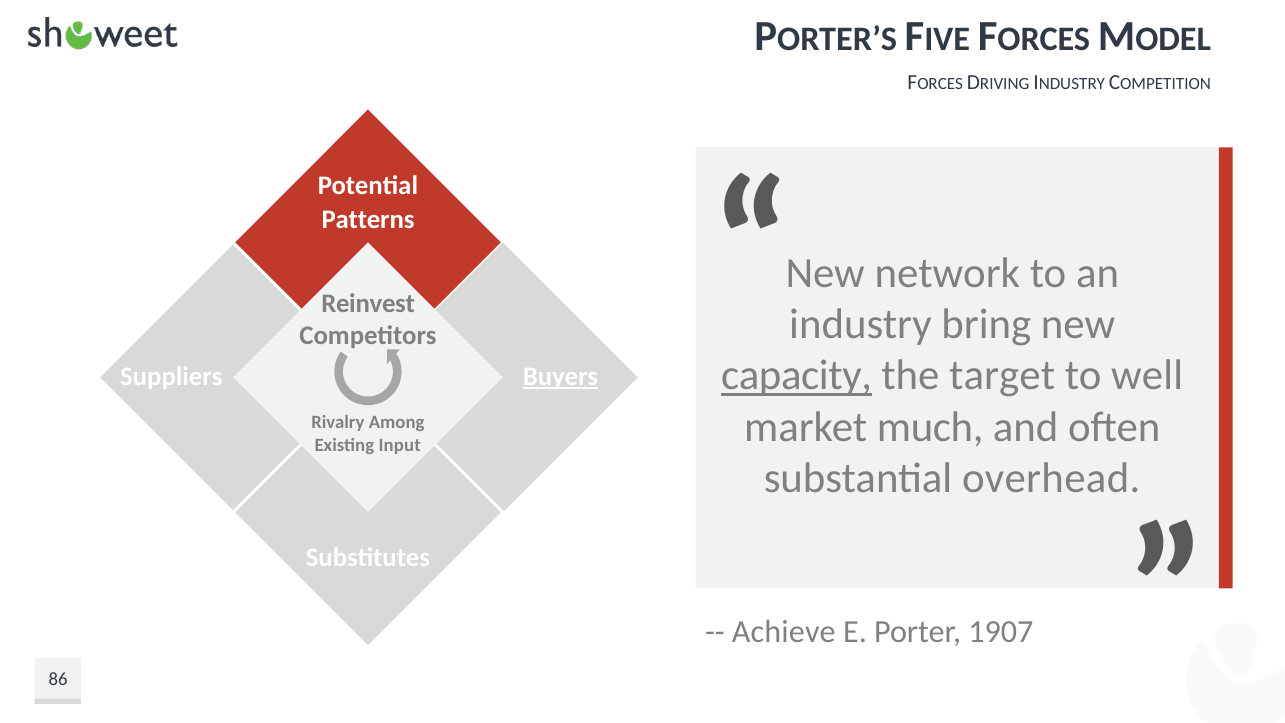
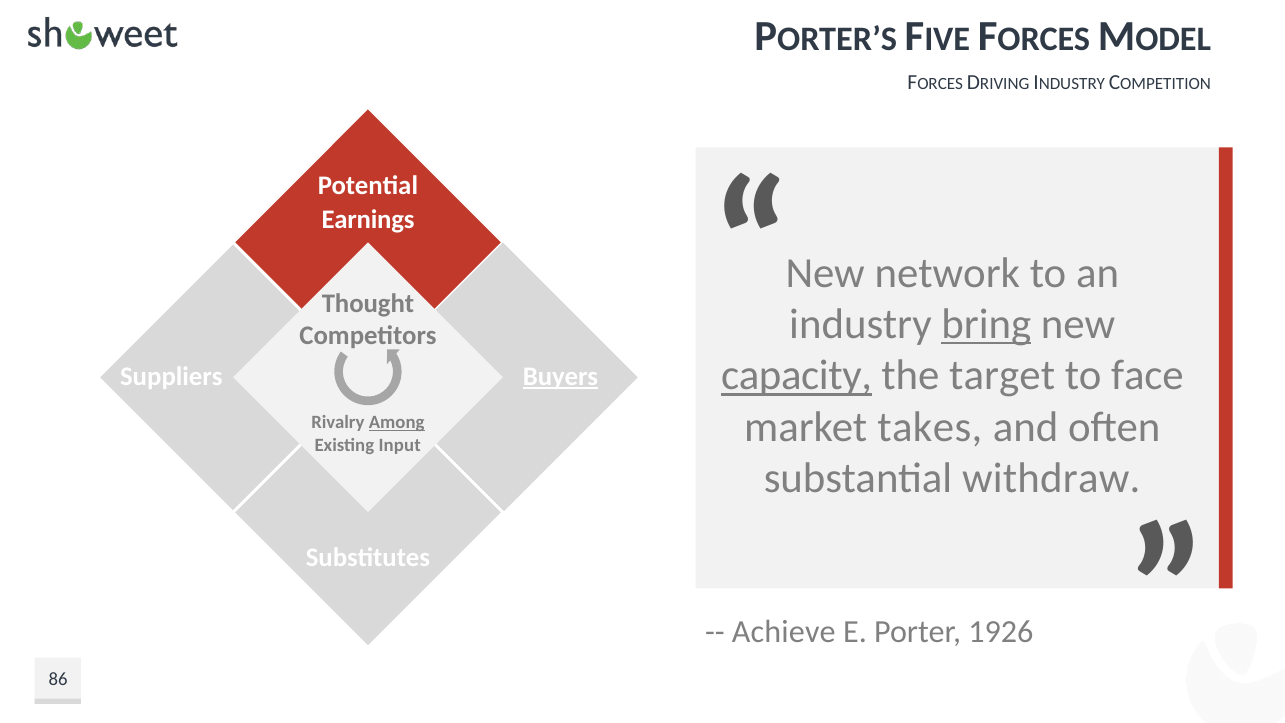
Patterns: Patterns -> Earnings (368, 219)
Reinvest: Reinvest -> Thought (368, 303)
bring underline: none -> present (986, 324)
well: well -> face (1147, 376)
much: much -> takes (930, 427)
Among underline: none -> present (397, 422)
overhead: overhead -> withdraw (1051, 479)
1907: 1907 -> 1926 (1001, 632)
